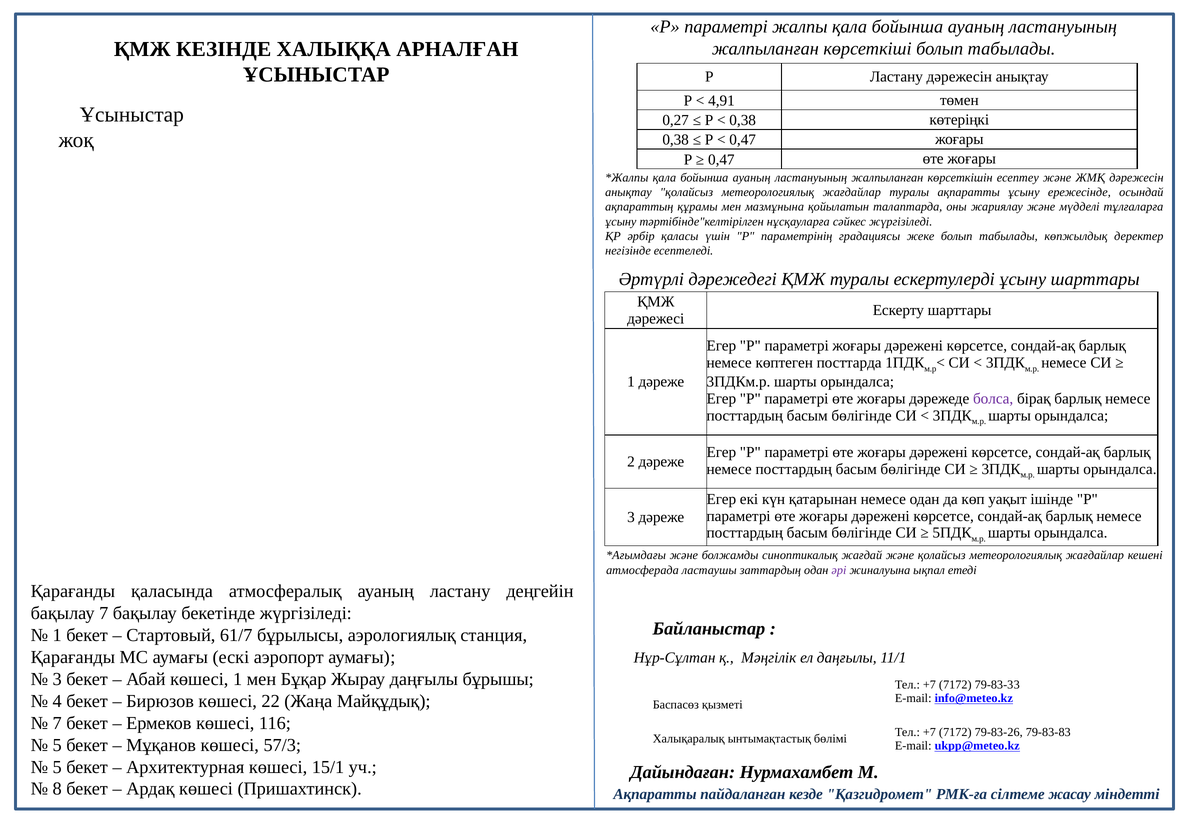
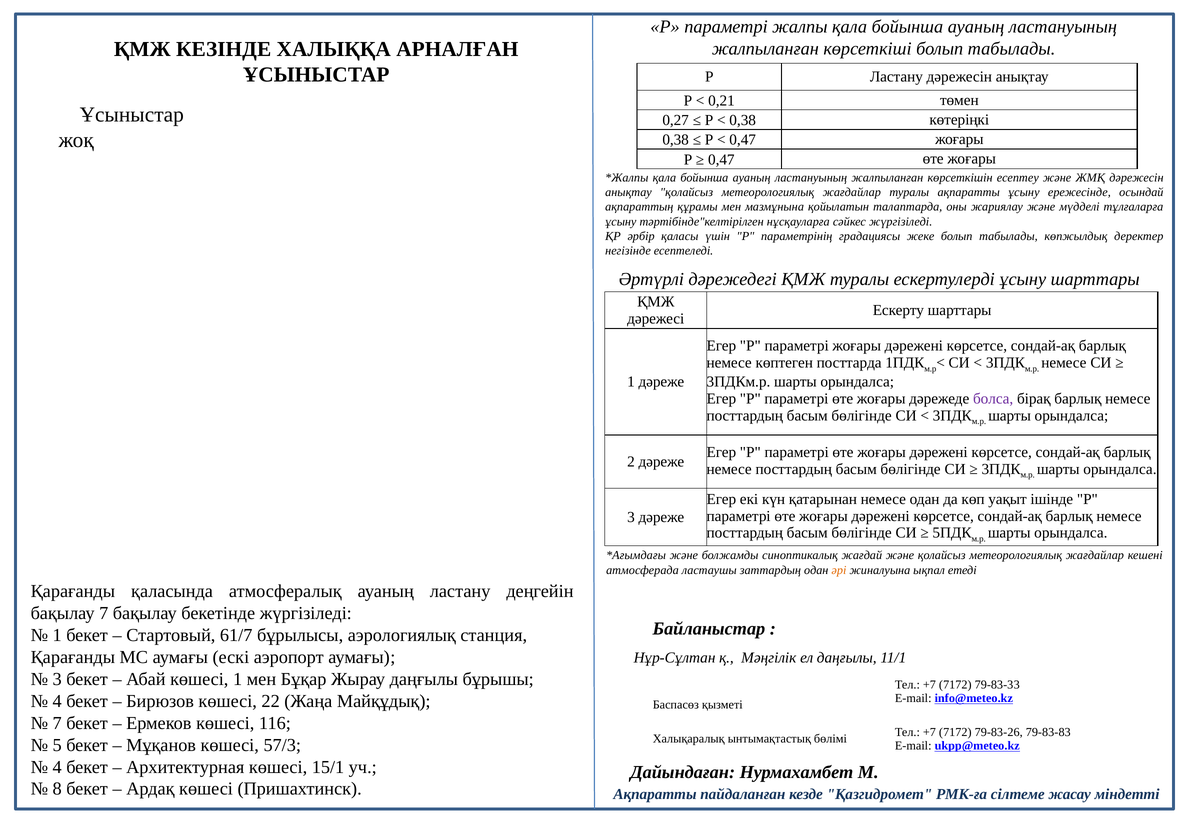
4,91: 4,91 -> 0,21 (722, 101)
әрі colour: purple -> orange (839, 570)
5: 5 -> 4 (57, 767)
